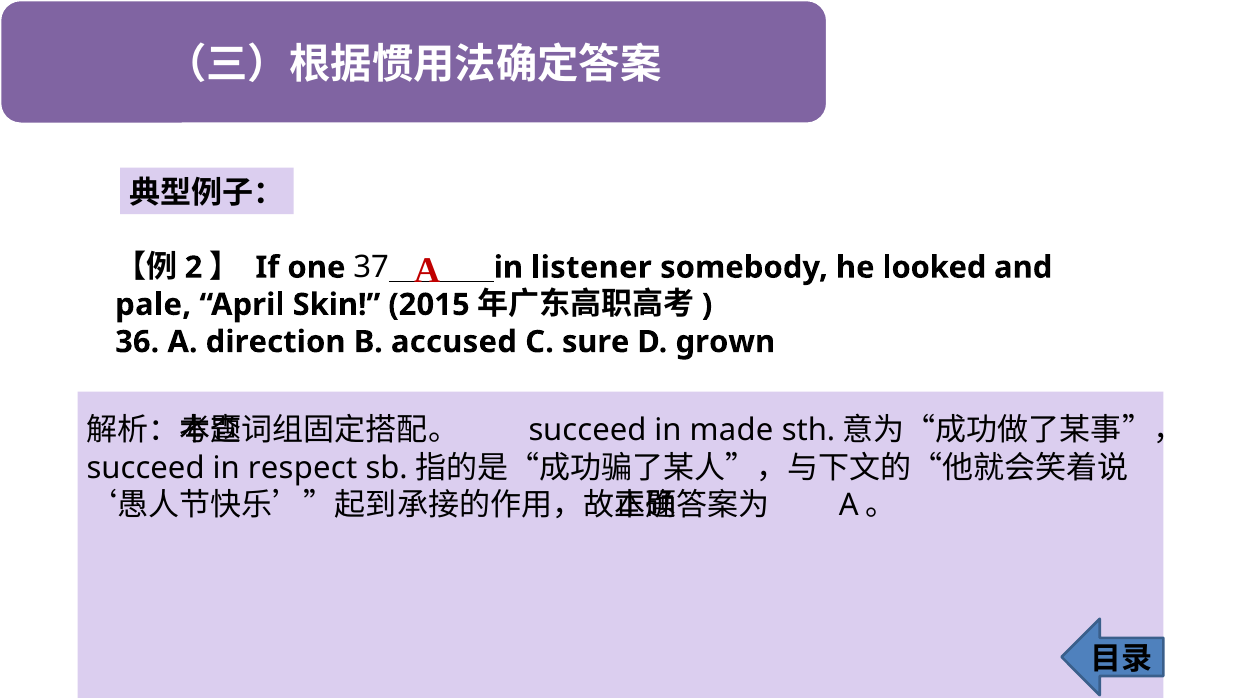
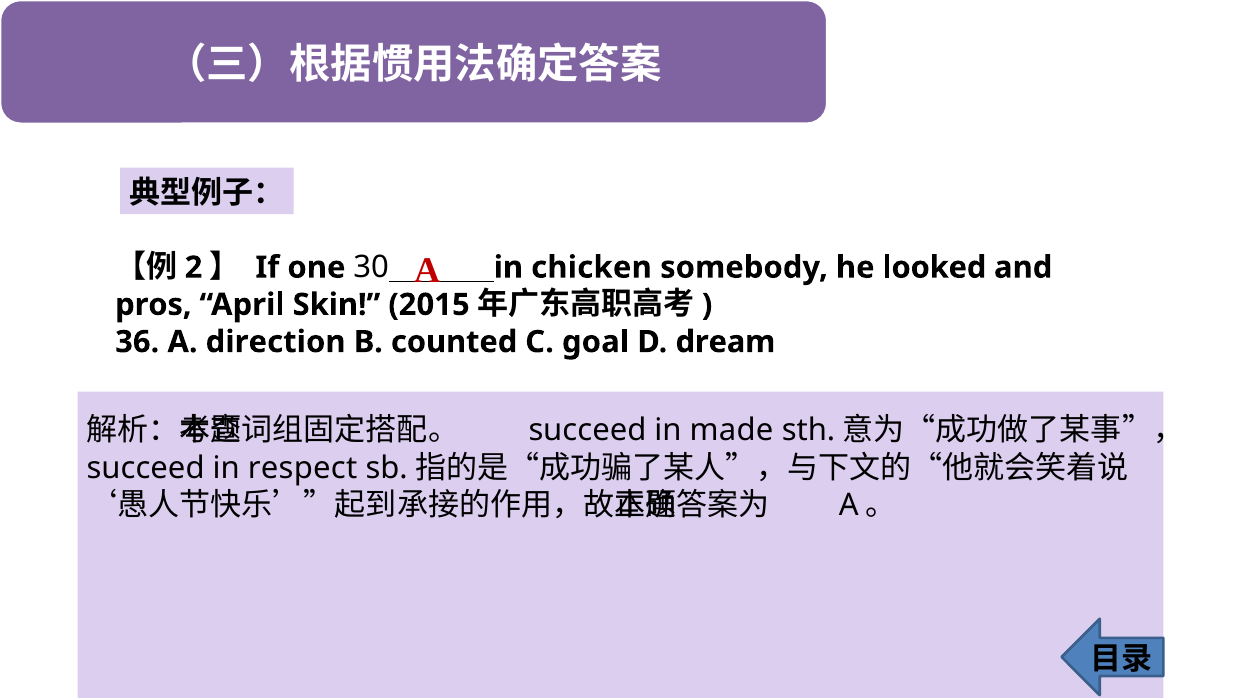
37: 37 -> 30 (371, 268)
listener: listener -> chicken (591, 268)
pale: pale -> pros (153, 305)
accused: accused -> counted (454, 342)
sure: sure -> goal (596, 342)
grown: grown -> dream (725, 342)
